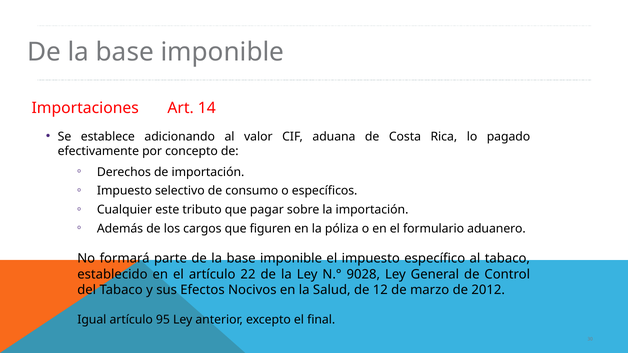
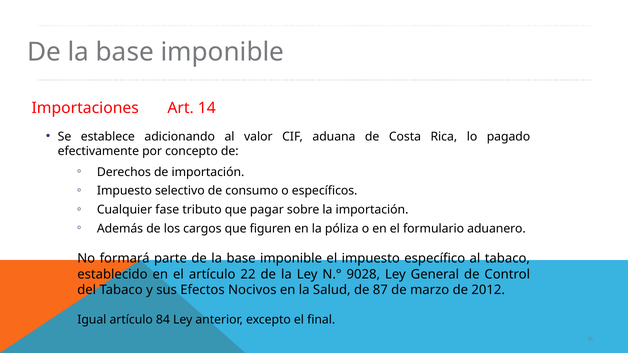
este: este -> fase (167, 210)
12: 12 -> 87 (380, 290)
95: 95 -> 84 (163, 320)
